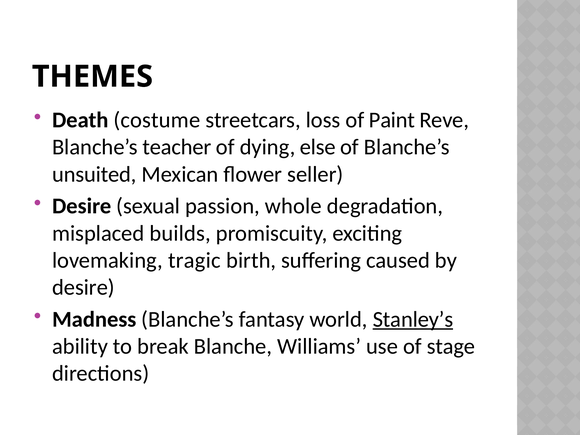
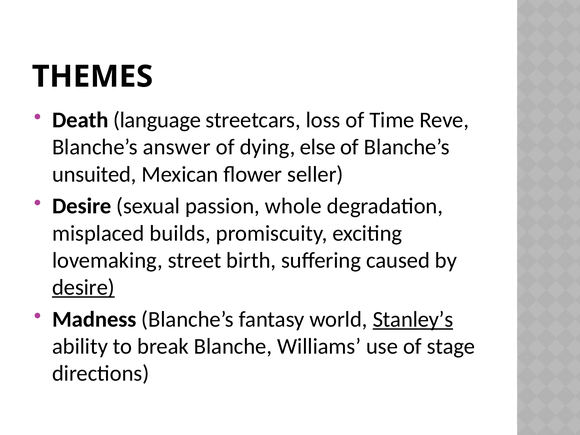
costume: costume -> language (157, 120)
Paint: Paint -> Time (392, 120)
teacher: teacher -> answer (177, 147)
tragic: tragic -> street (195, 260)
desire underline: none -> present (83, 287)
